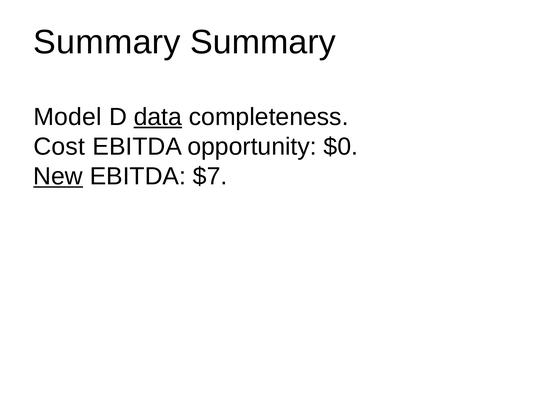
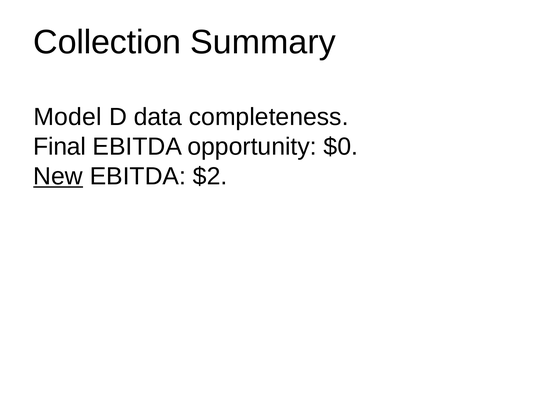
Summary: Summary -> Collection (107, 42)
data underline: present -> none (158, 117)
Cost: Cost -> Final (60, 147)
$7: $7 -> $2 (210, 176)
